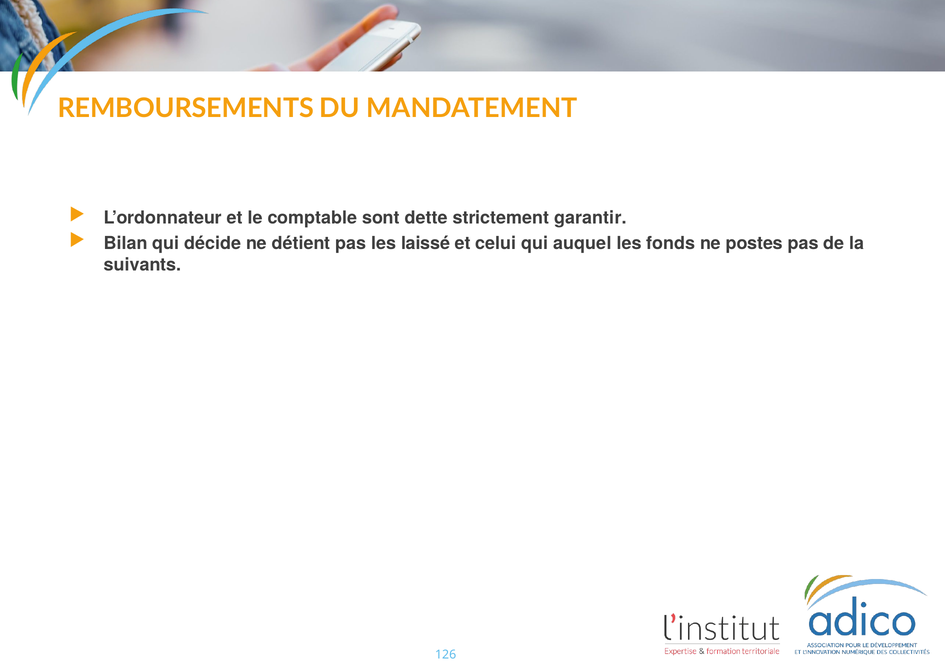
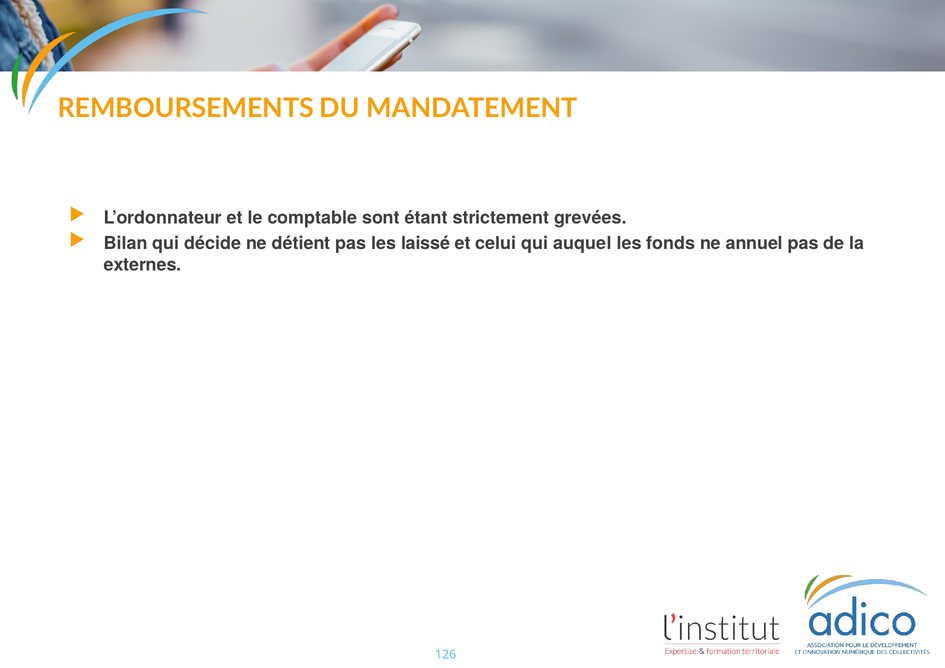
dette: dette -> étant (426, 218)
garantir: garantir -> grevées (590, 218)
postes: postes -> annuel (754, 243)
suivants: suivants -> externes (143, 265)
